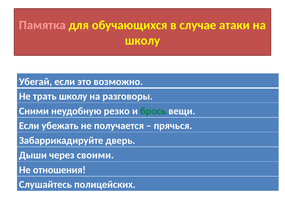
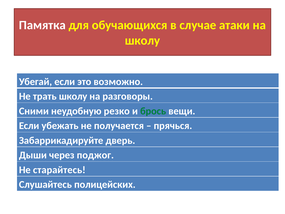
Памятка colour: pink -> white (42, 25)
своими: своими -> поджог (95, 155)
отношения: отношения -> старайтесь (59, 170)
